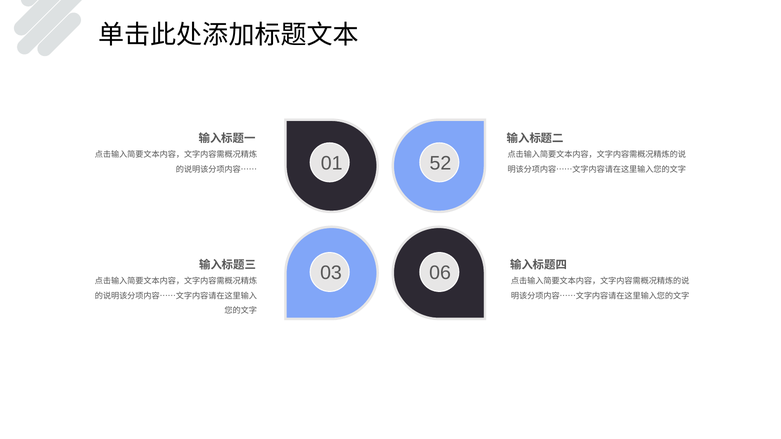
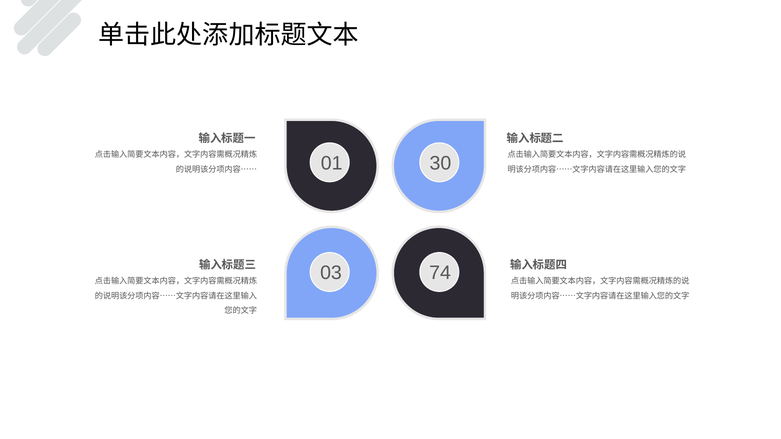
52: 52 -> 30 (440, 163)
06: 06 -> 74 (440, 273)
